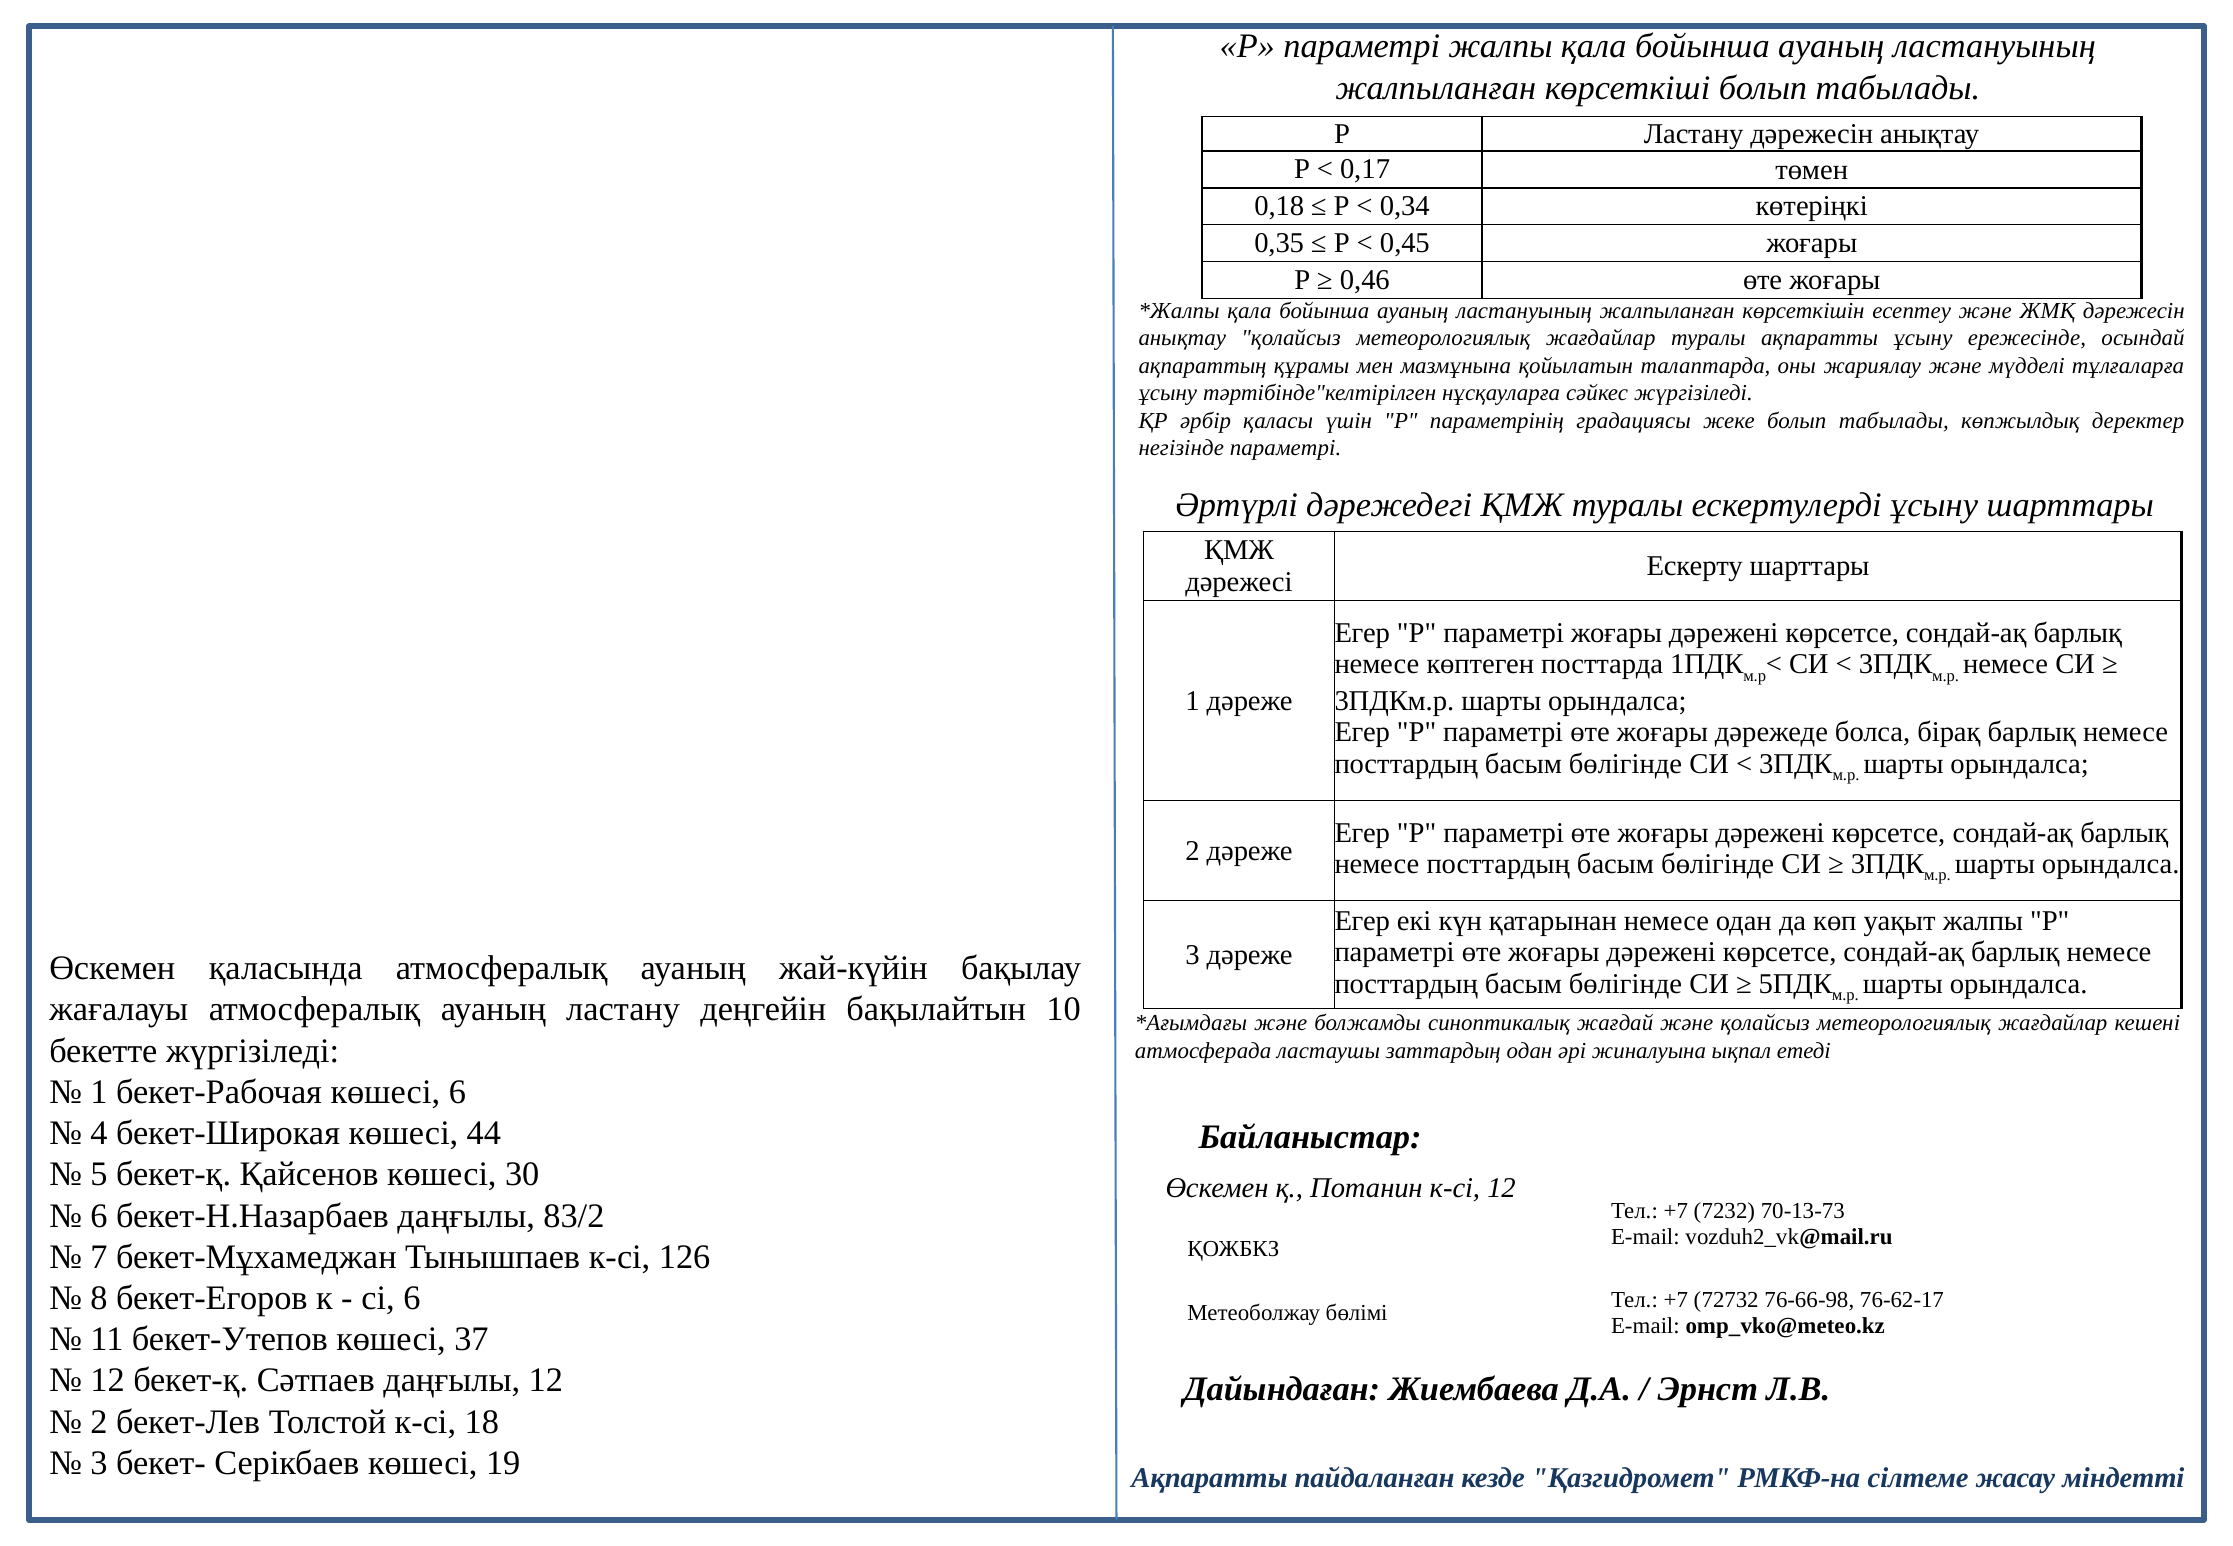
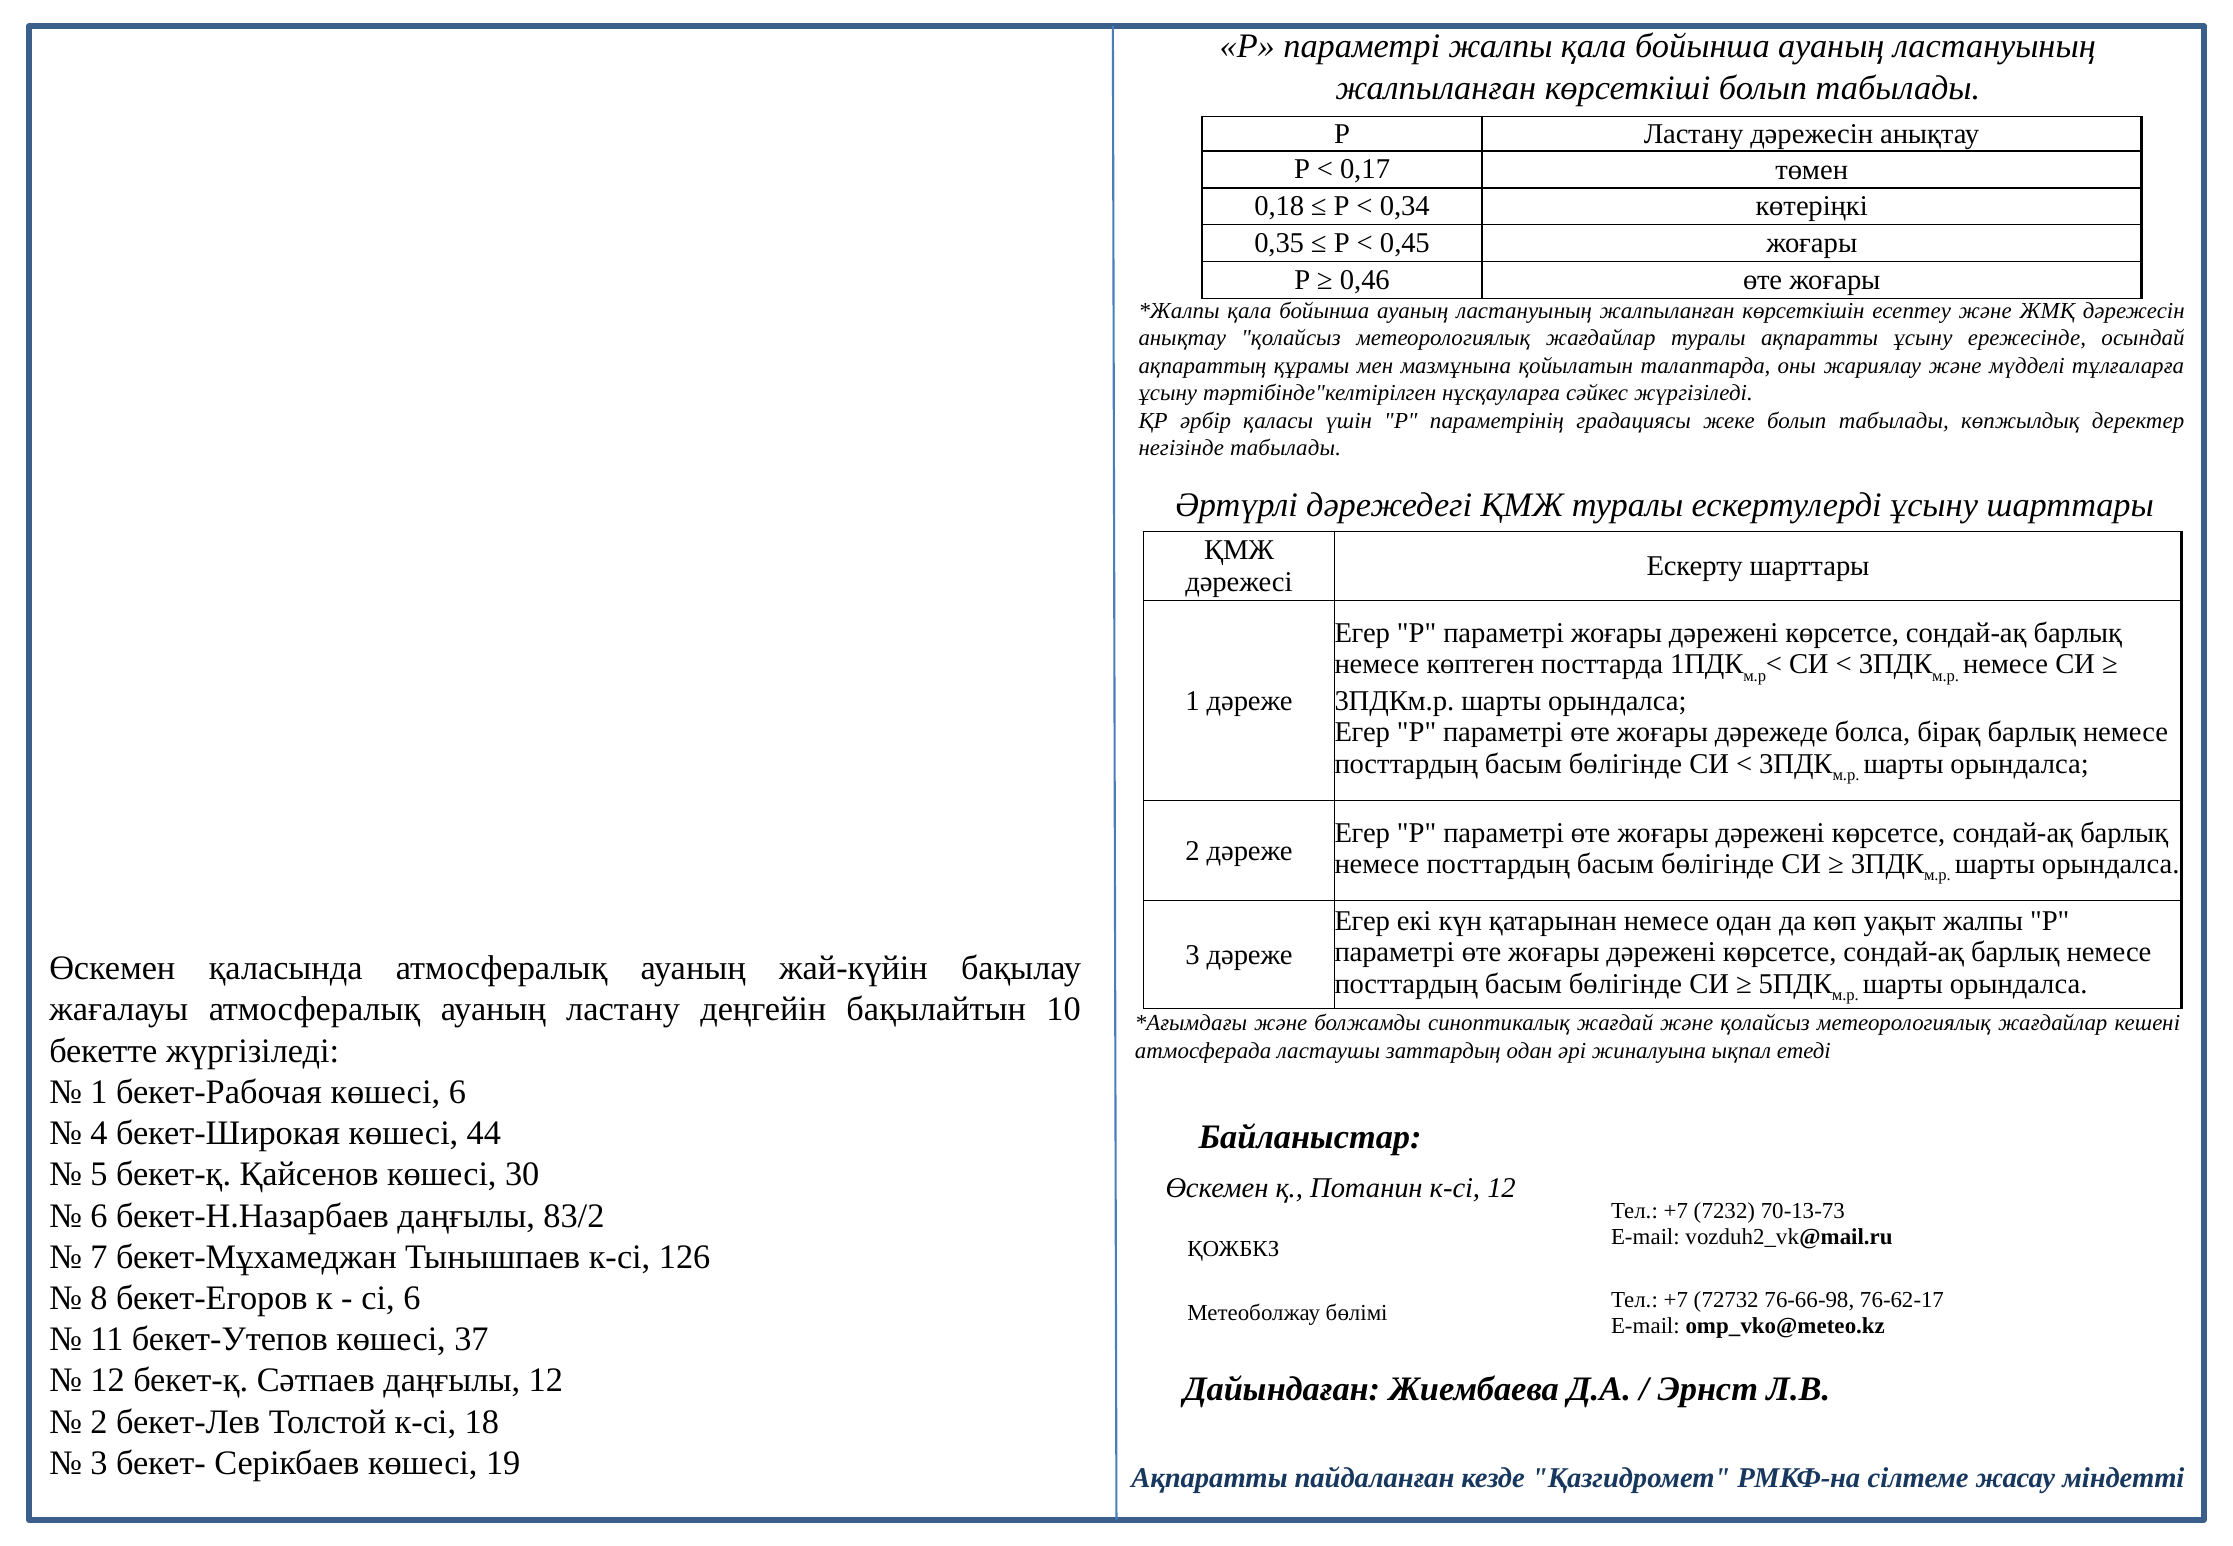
негізінде параметрі: параметрі -> табылады (1286, 448)
